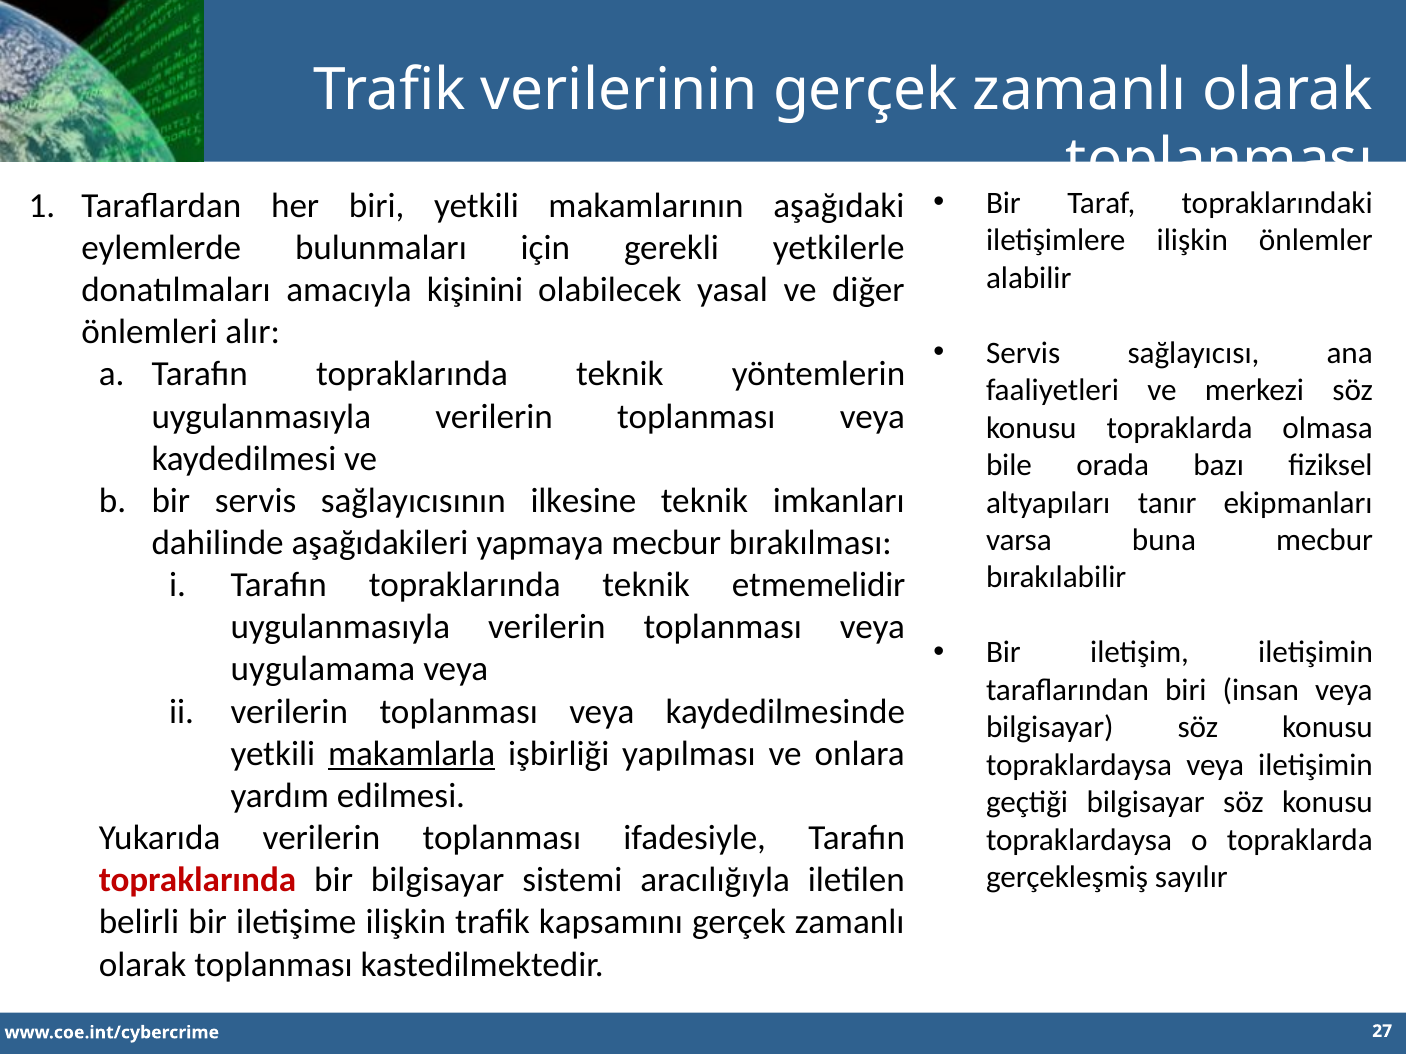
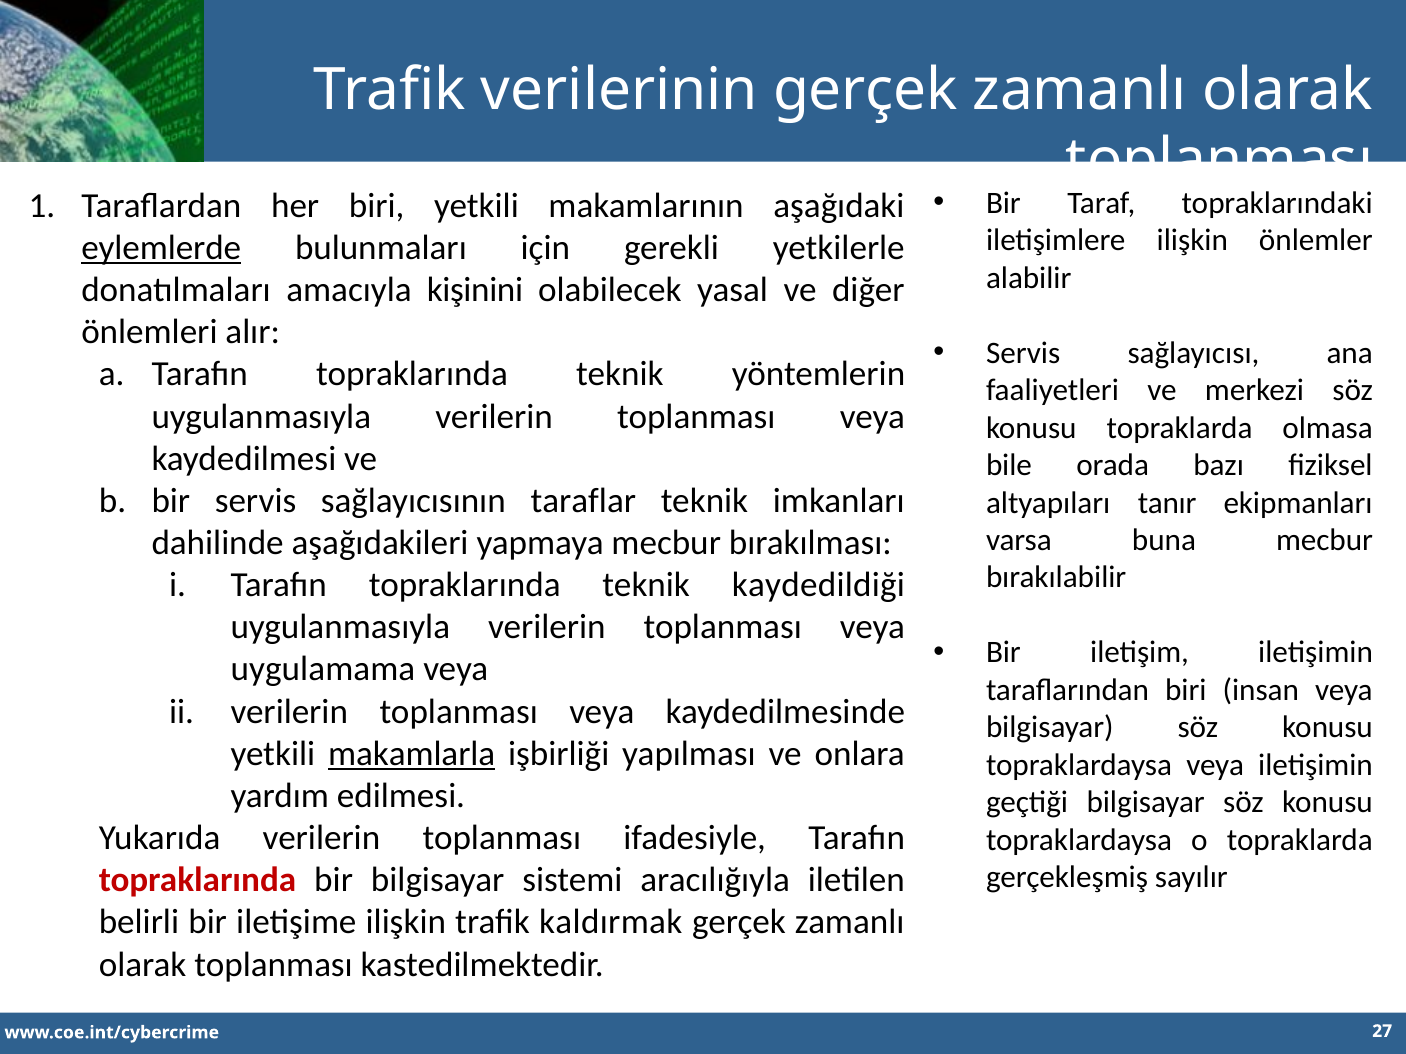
eylemlerde underline: none -> present (161, 248)
ilkesine: ilkesine -> taraflar (583, 501)
etmemelidir: etmemelidir -> kaydedildiği (818, 585)
kapsamını: kapsamını -> kaldırmak (611, 923)
